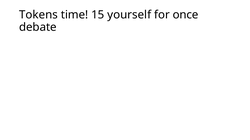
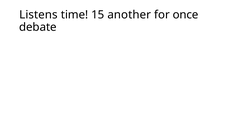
Tokens: Tokens -> Listens (38, 15)
yourself: yourself -> another (129, 15)
